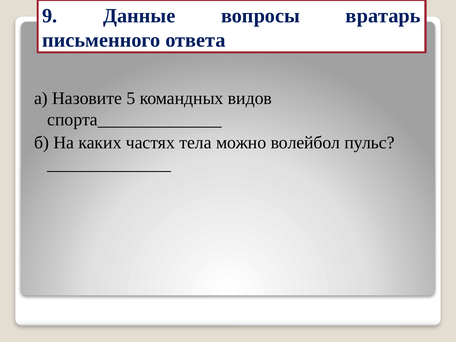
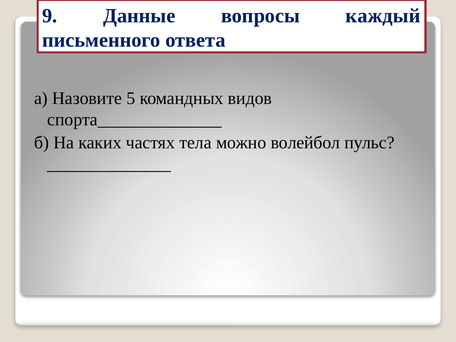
вратарь: вратарь -> каждый (383, 16)
